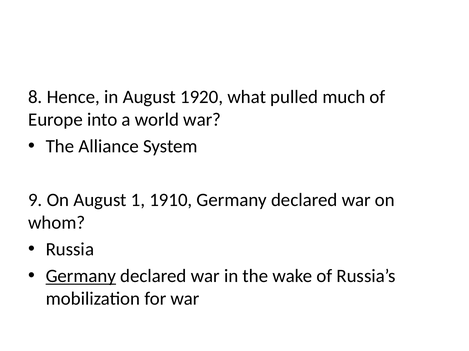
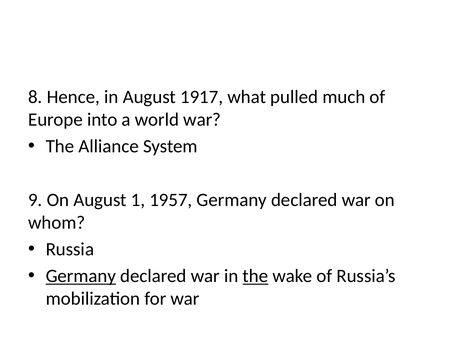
1920: 1920 -> 1917 (202, 97)
1910: 1910 -> 1957 (171, 200)
the underline: none -> present (255, 277)
